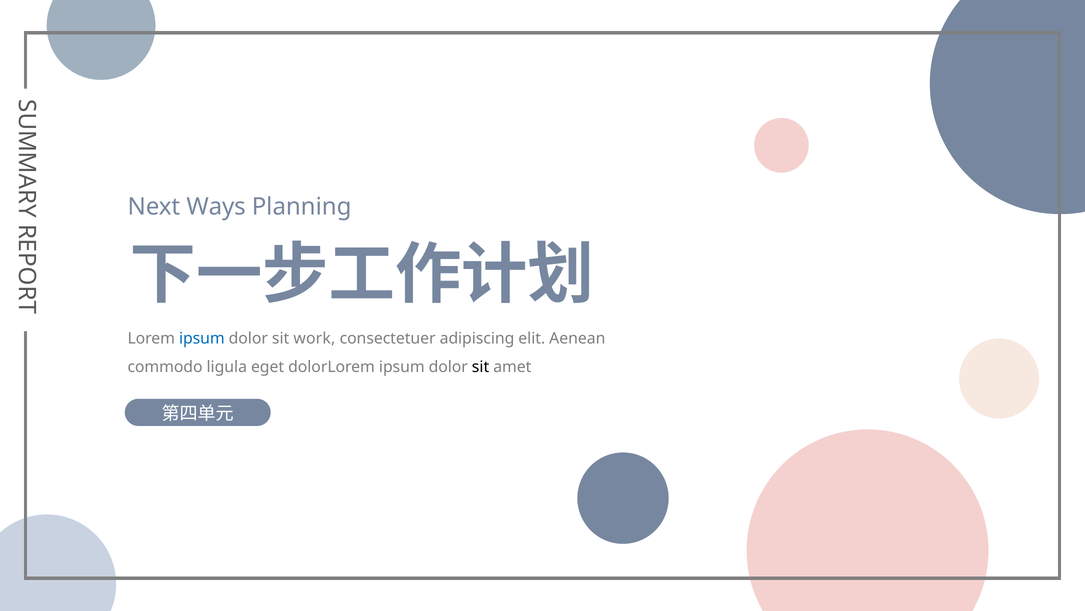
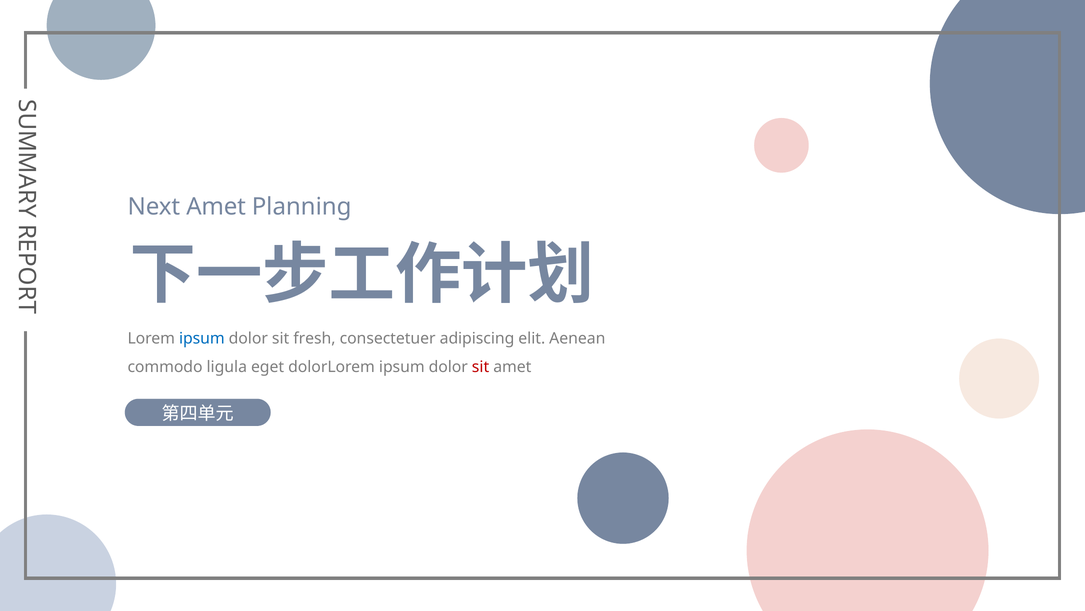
Next Ways: Ways -> Amet (216, 207)
work: work -> fresh (314, 338)
sit colour: black -> red (481, 367)
